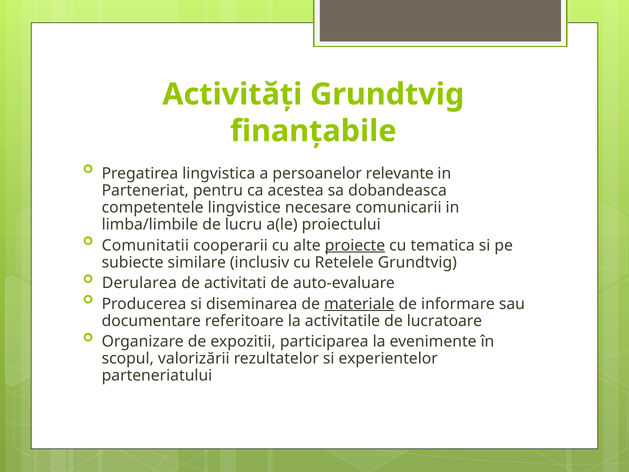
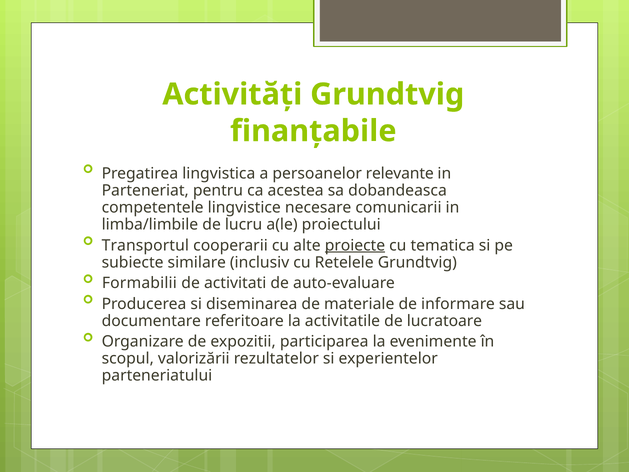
Comunitatii: Comunitatii -> Transportul (145, 245)
Derularea: Derularea -> Formabilii (139, 283)
materiale underline: present -> none (359, 304)
